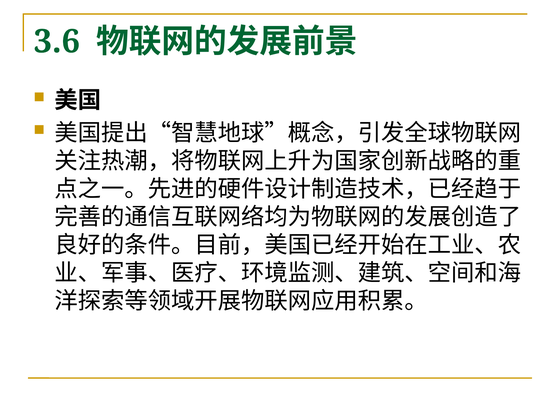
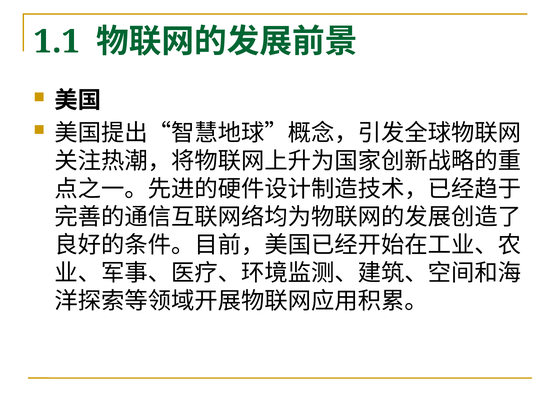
3.6: 3.6 -> 1.1 (57, 42)
